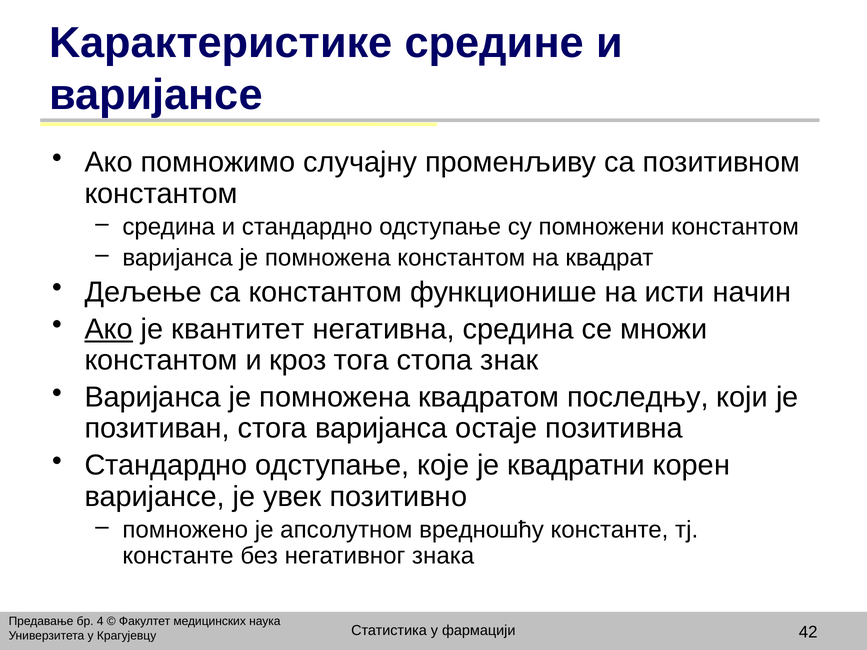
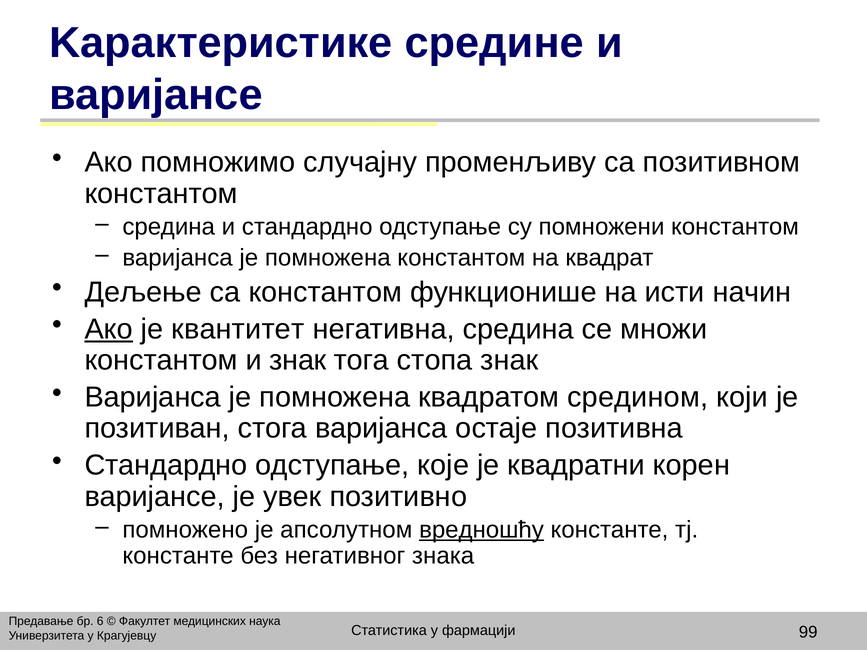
и кроз: кроз -> знак (298, 360)
последњу: последњу -> средином (638, 397)
вредношћу underline: none -> present (481, 530)
4: 4 -> 6 (100, 622)
42: 42 -> 99 (808, 632)
